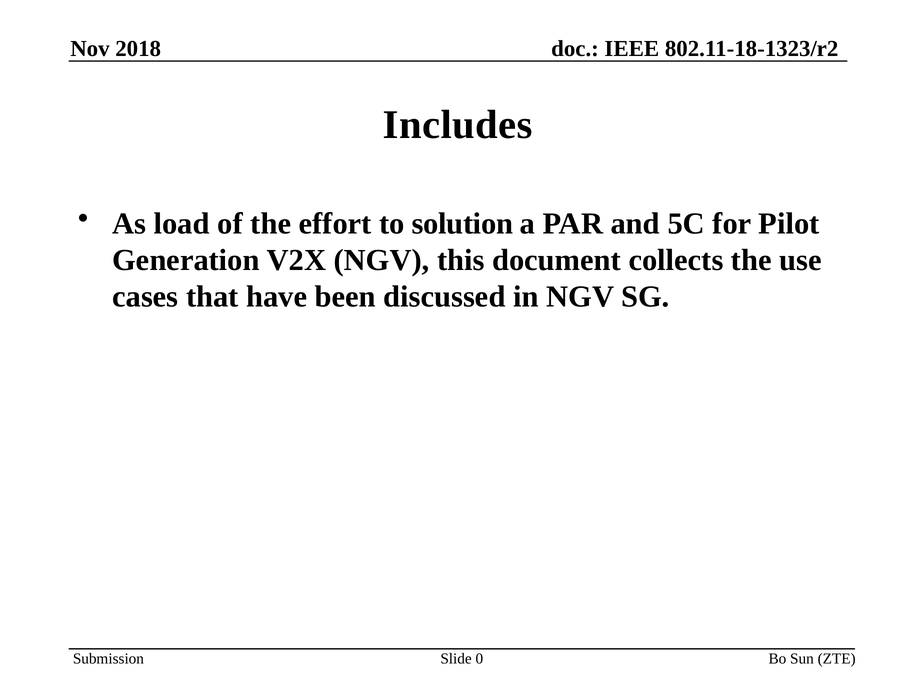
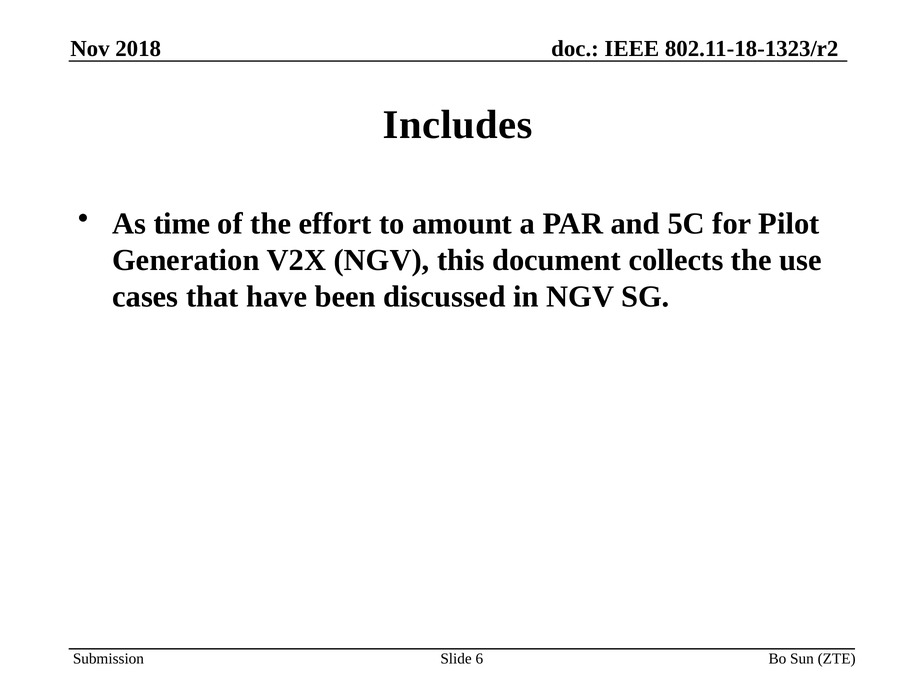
load: load -> time (182, 224)
solution: solution -> amount (462, 224)
0: 0 -> 6 (479, 659)
